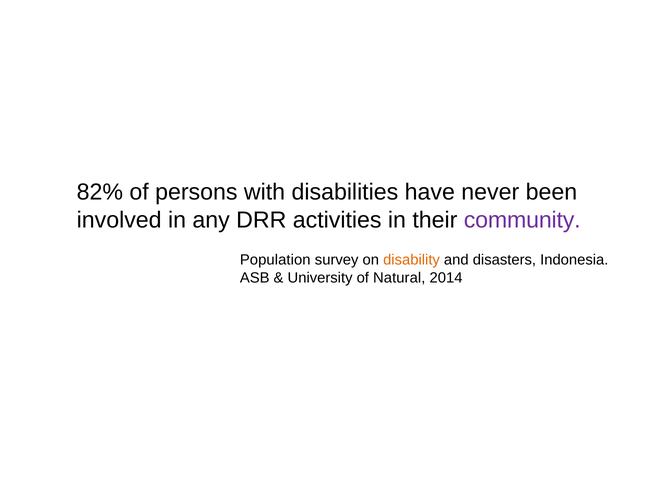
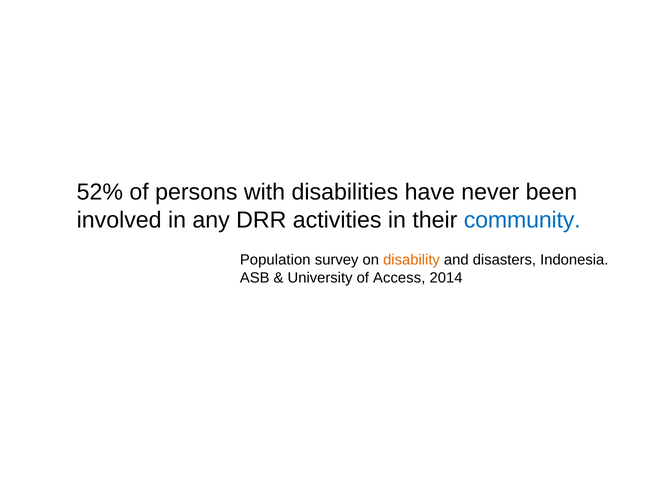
82%: 82% -> 52% (100, 192)
community colour: purple -> blue (522, 220)
Natural: Natural -> Access (399, 278)
